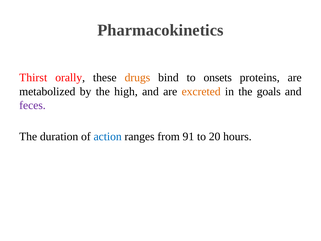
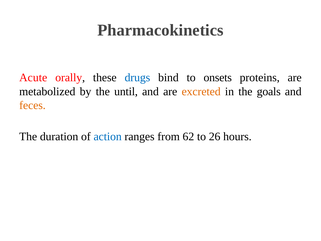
Thirst: Thirst -> Acute (33, 78)
drugs colour: orange -> blue (137, 78)
high: high -> until (126, 91)
feces colour: purple -> orange (32, 105)
91: 91 -> 62 (188, 136)
20: 20 -> 26 (215, 136)
